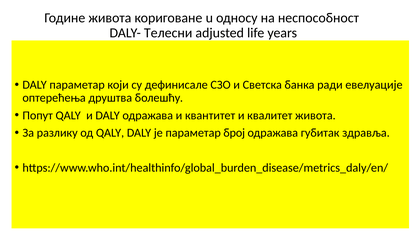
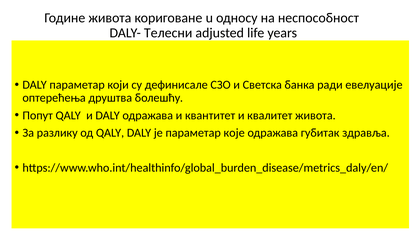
број: број -> које (234, 133)
